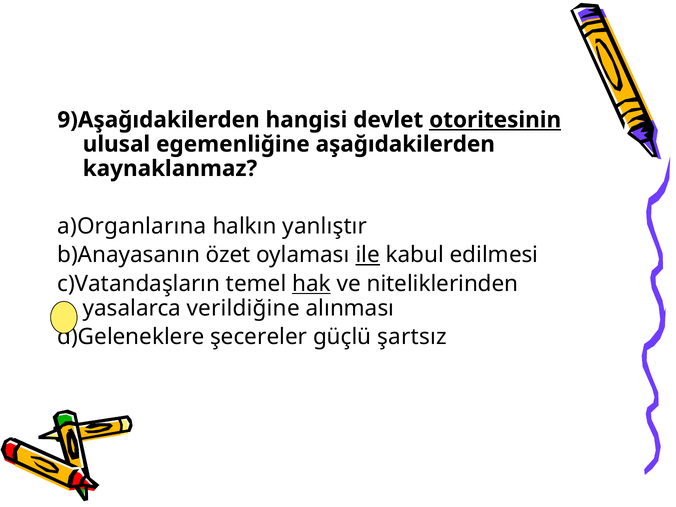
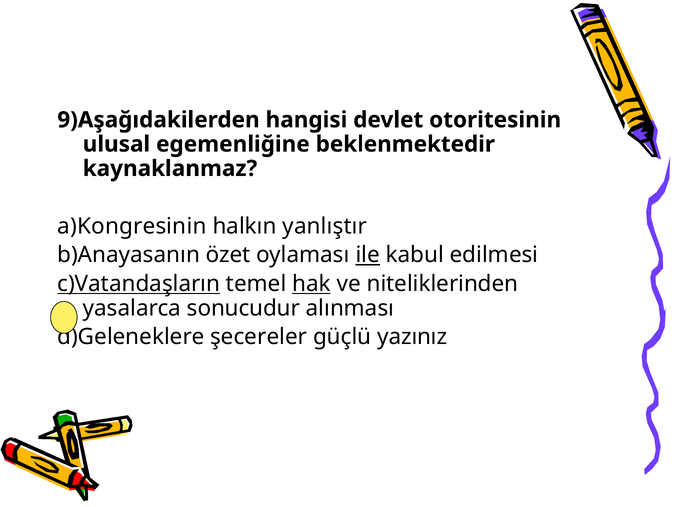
otoritesinin underline: present -> none (495, 120)
aşağıdakilerden: aşağıdakilerden -> beklenmektedir (405, 144)
a)Organlarına: a)Organlarına -> a)Kongresinin (132, 226)
c)Vatandaşların underline: none -> present (139, 284)
verildiğine: verildiğine -> sonucudur (243, 308)
şartsız: şartsız -> yazınız (412, 337)
